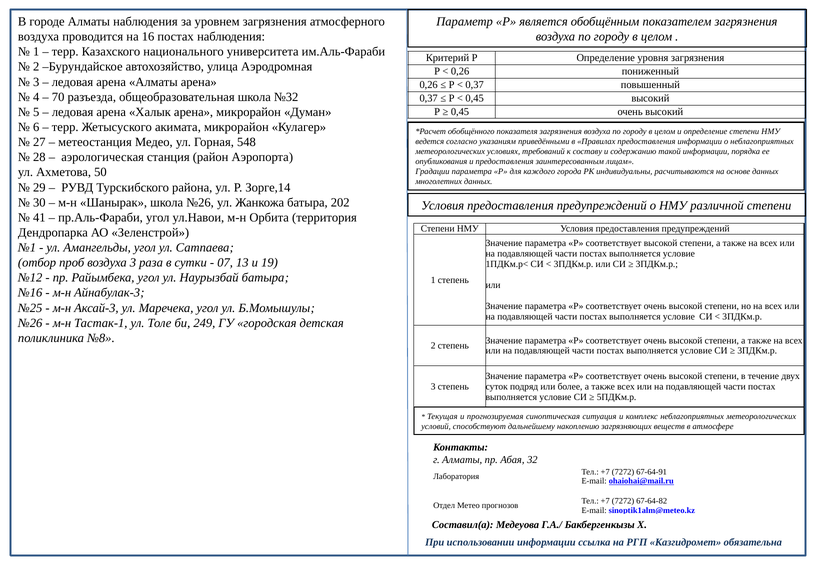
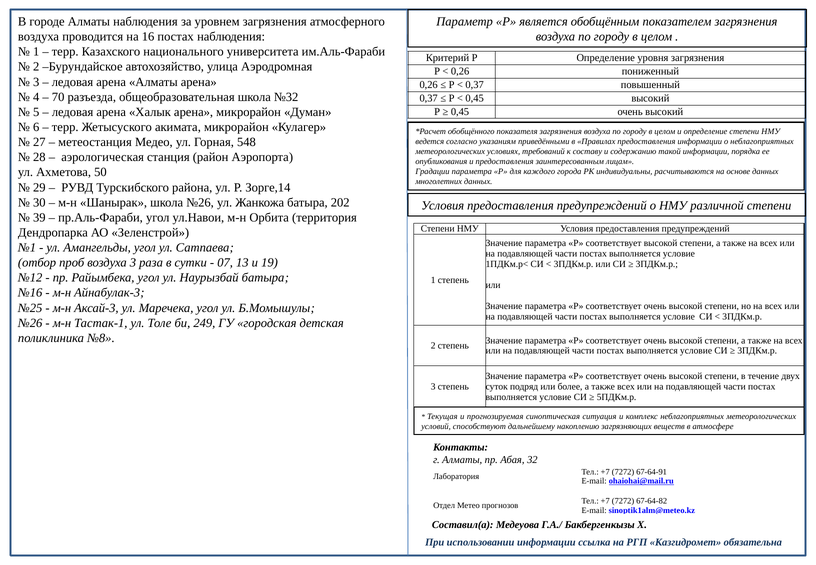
41: 41 -> 39 (39, 217)
